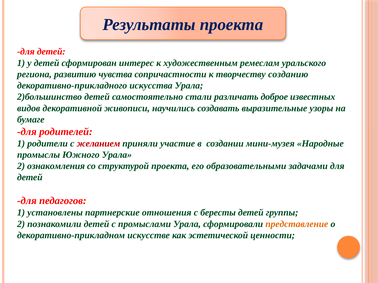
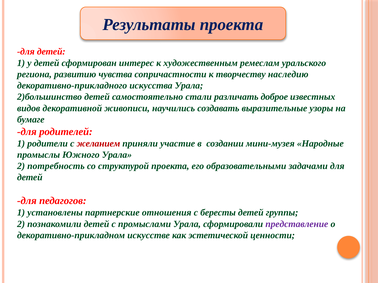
созданию: созданию -> наследию (288, 74)
ознакомления: ознакомления -> потребность (56, 166)
представление colour: orange -> purple (297, 224)
